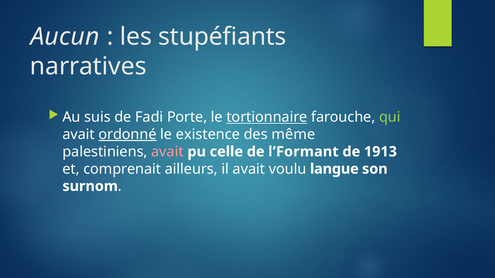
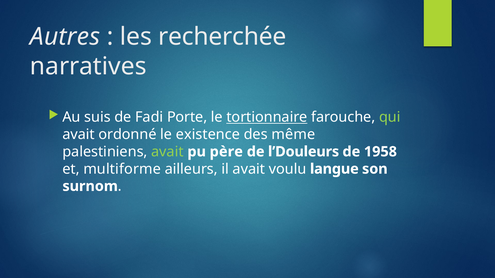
Aucun: Aucun -> Autres (65, 37)
stupéfiants: stupéfiants -> recherchée (222, 37)
ordonné underline: present -> none (128, 135)
avait colour: pink -> light green (167, 152)
celle: celle -> père (226, 152)
l’Formant: l’Formant -> l’Douleurs (304, 152)
1913: 1913 -> 1958 (380, 152)
comprenait: comprenait -> multiforme (122, 169)
